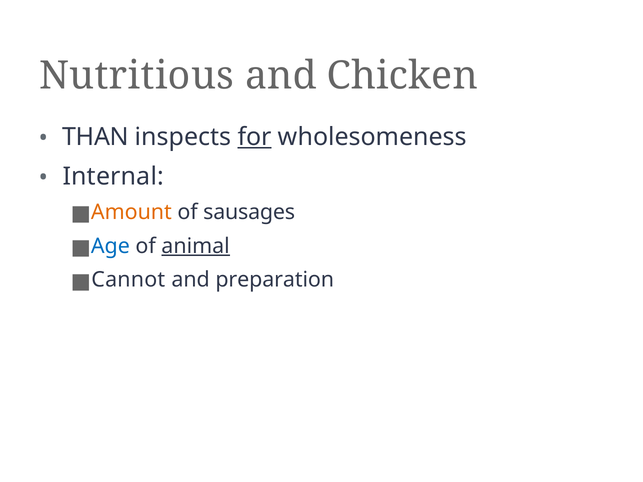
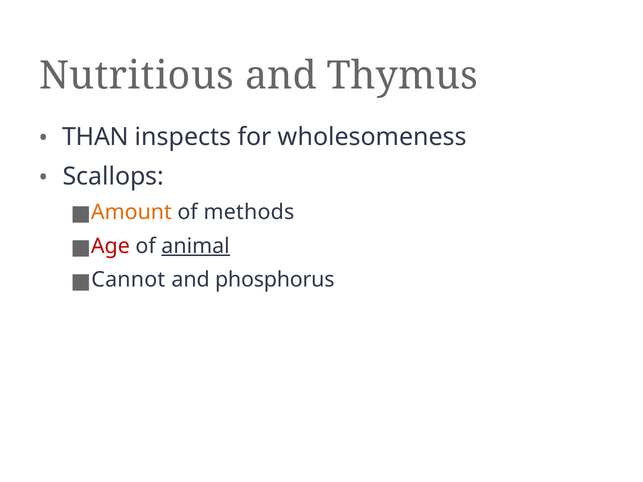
Chicken: Chicken -> Thymus (402, 76)
for underline: present -> none (255, 137)
Internal: Internal -> Scallops (113, 176)
sausages: sausages -> methods (249, 212)
Age colour: blue -> red (110, 246)
preparation: preparation -> phosphorus (275, 280)
